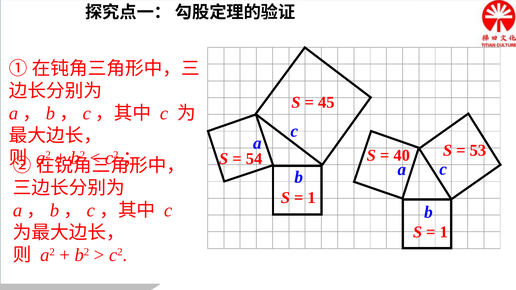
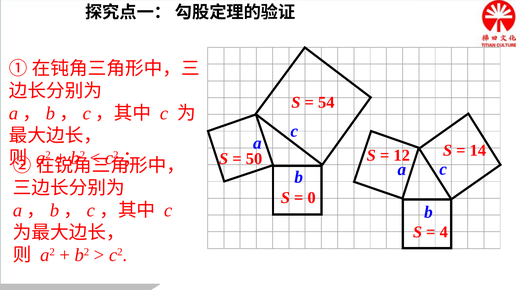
45: 45 -> 54 (326, 102)
40: 40 -> 12 (402, 156)
53: 53 -> 14 (478, 150)
54: 54 -> 50 (254, 159)
1: 1 -> 0 (312, 198)
1: 1 -> 4 (444, 232)
